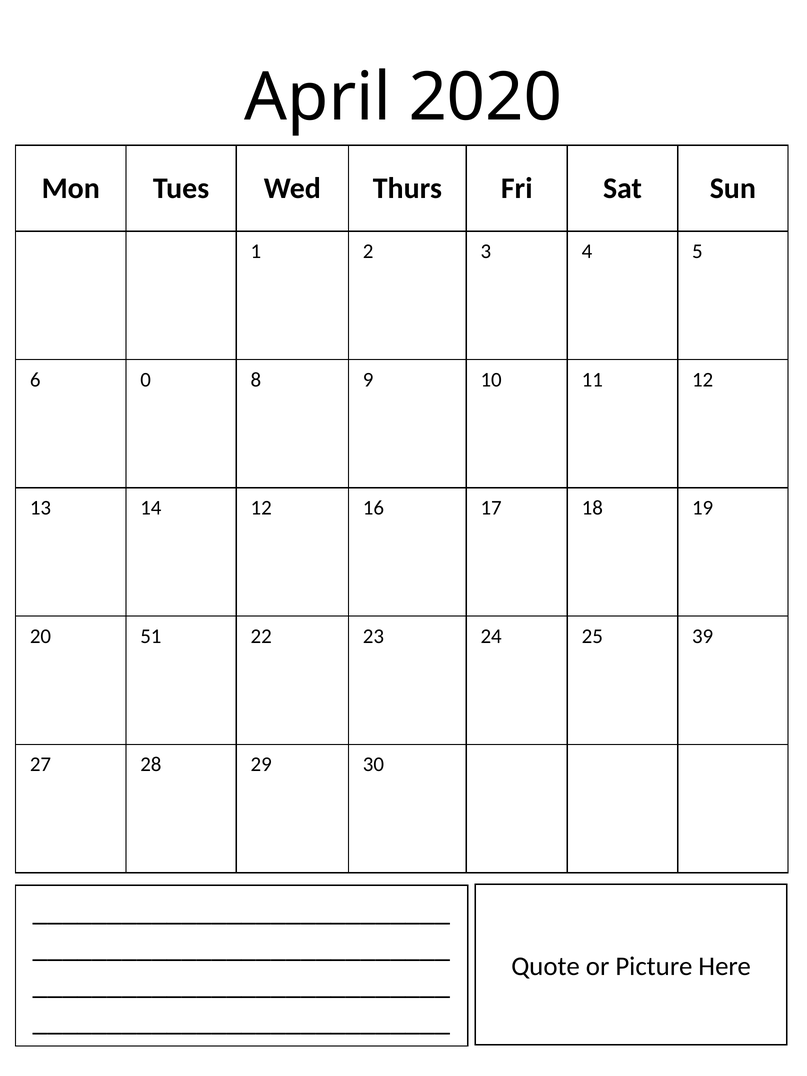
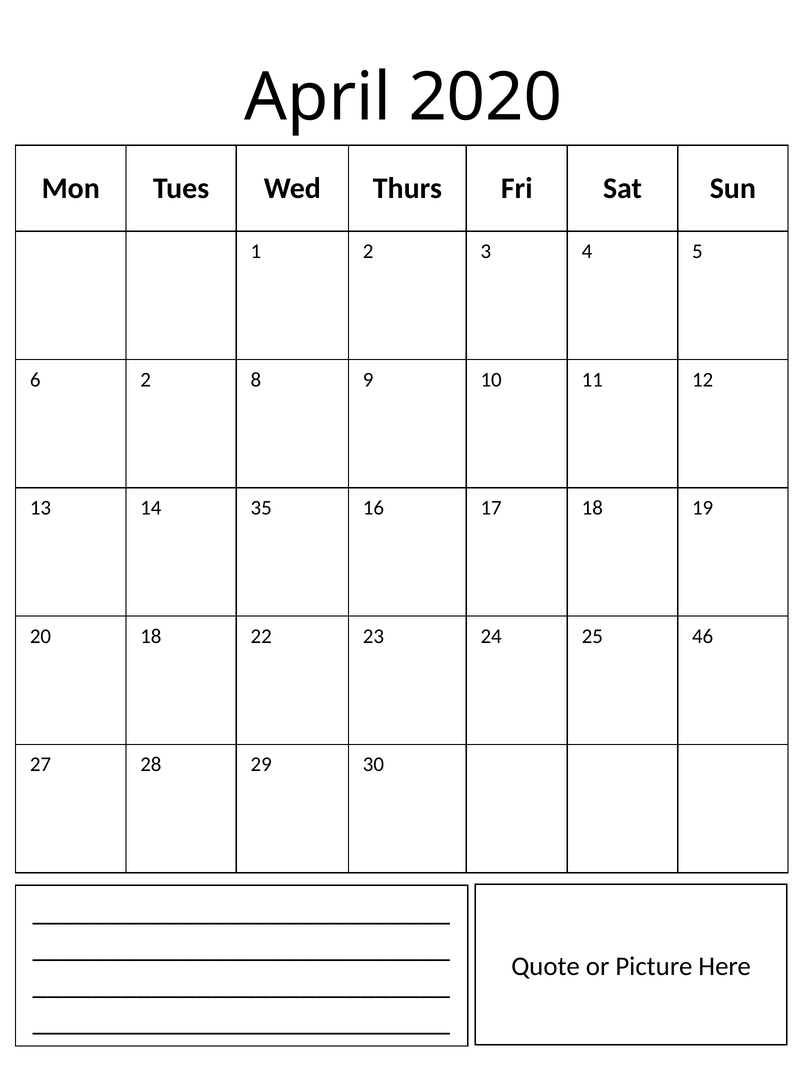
6 0: 0 -> 2 (146, 380)
14 12: 12 -> 35 (261, 508)
20 51: 51 -> 18 (151, 636)
39: 39 -> 46 (703, 636)
